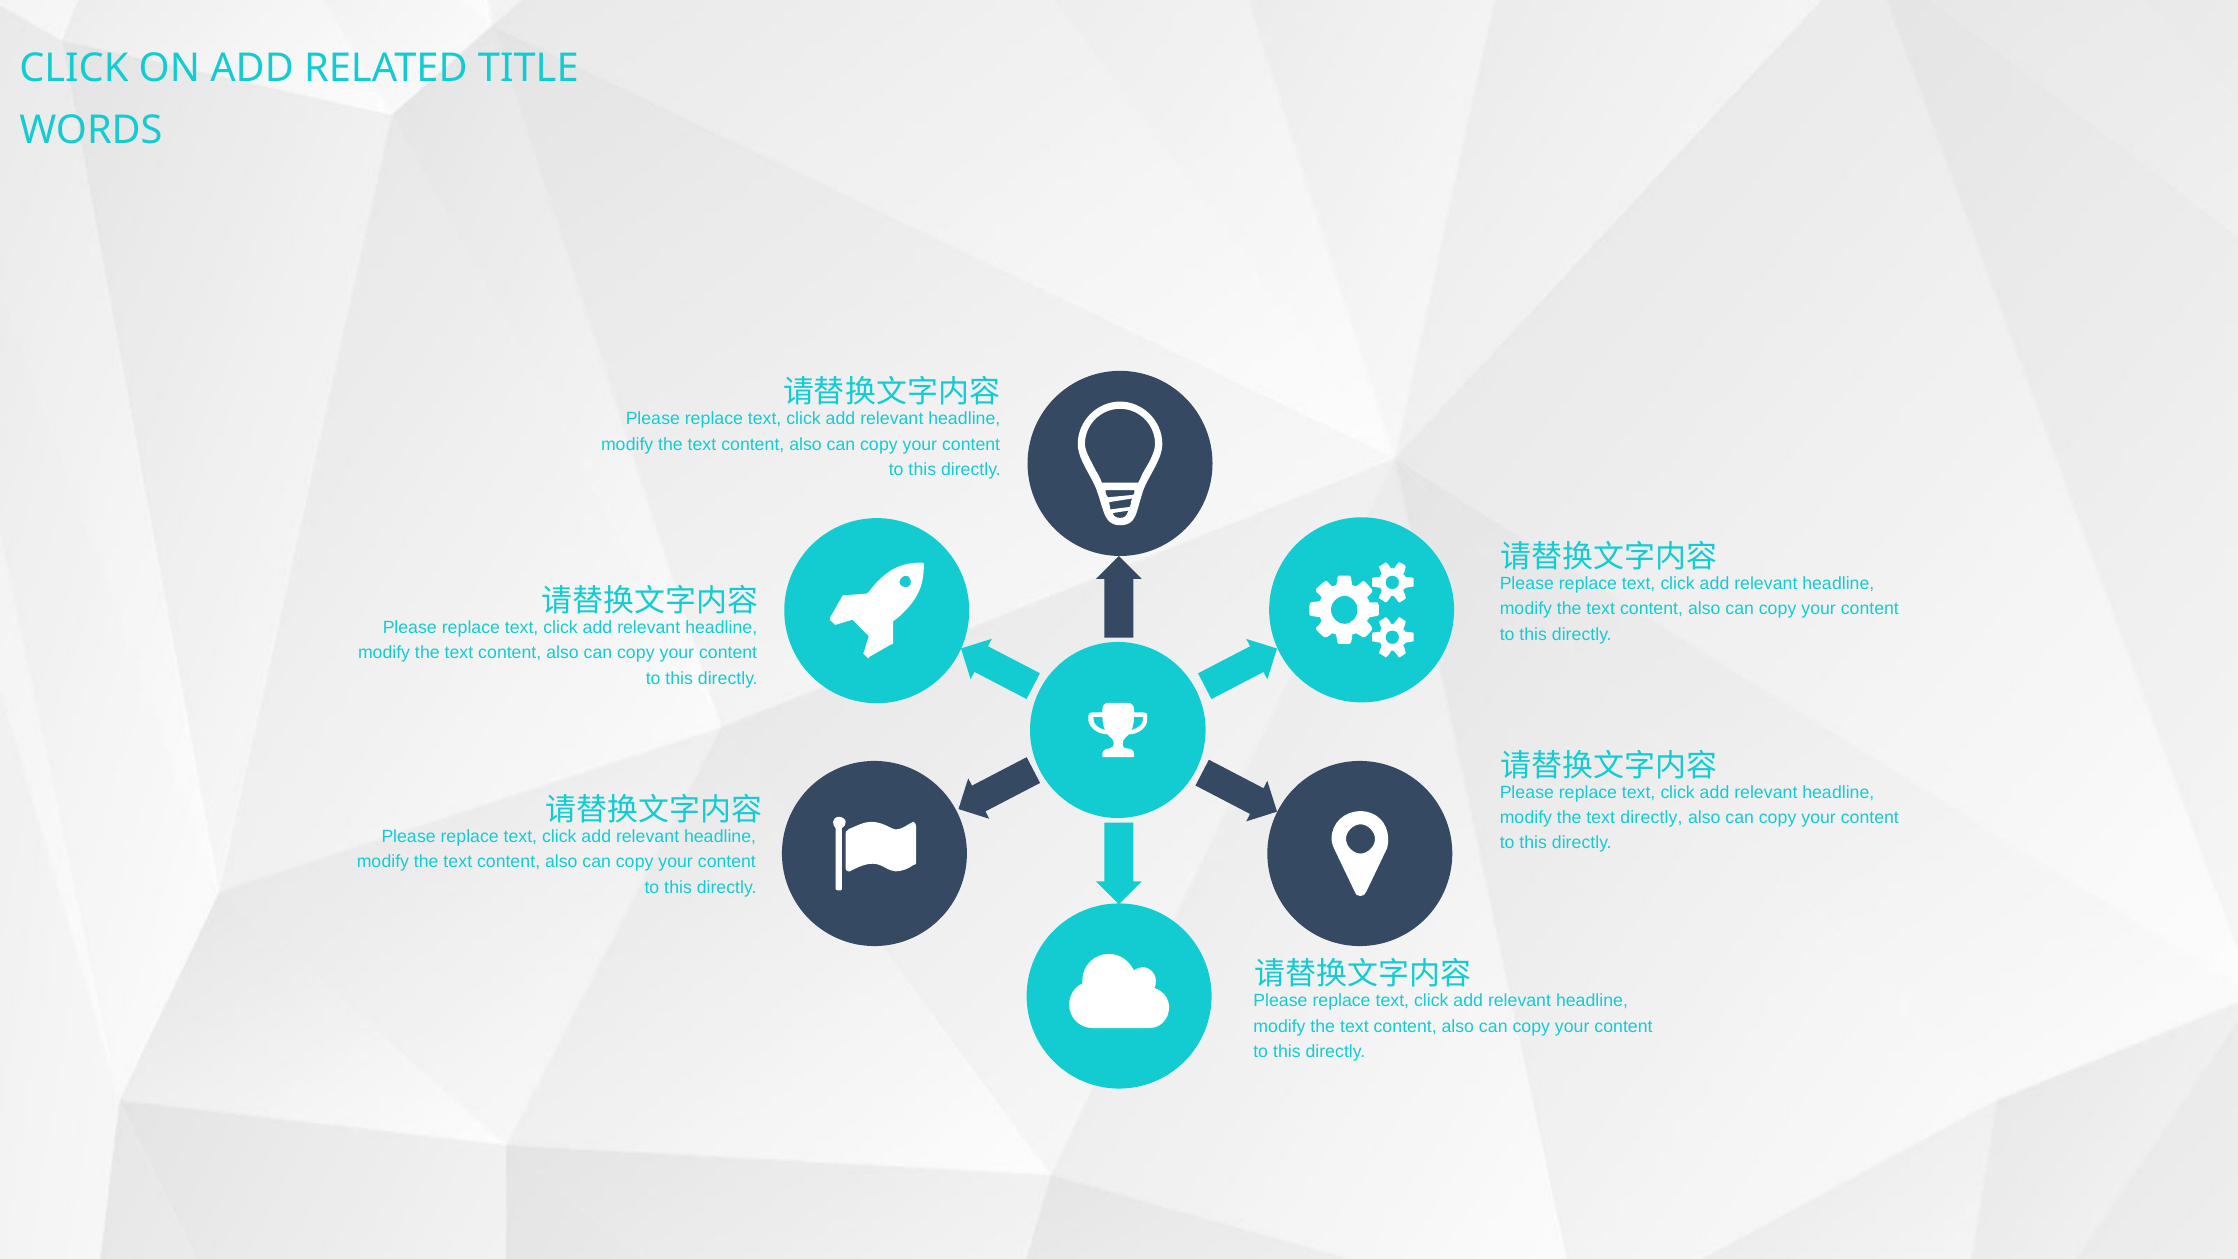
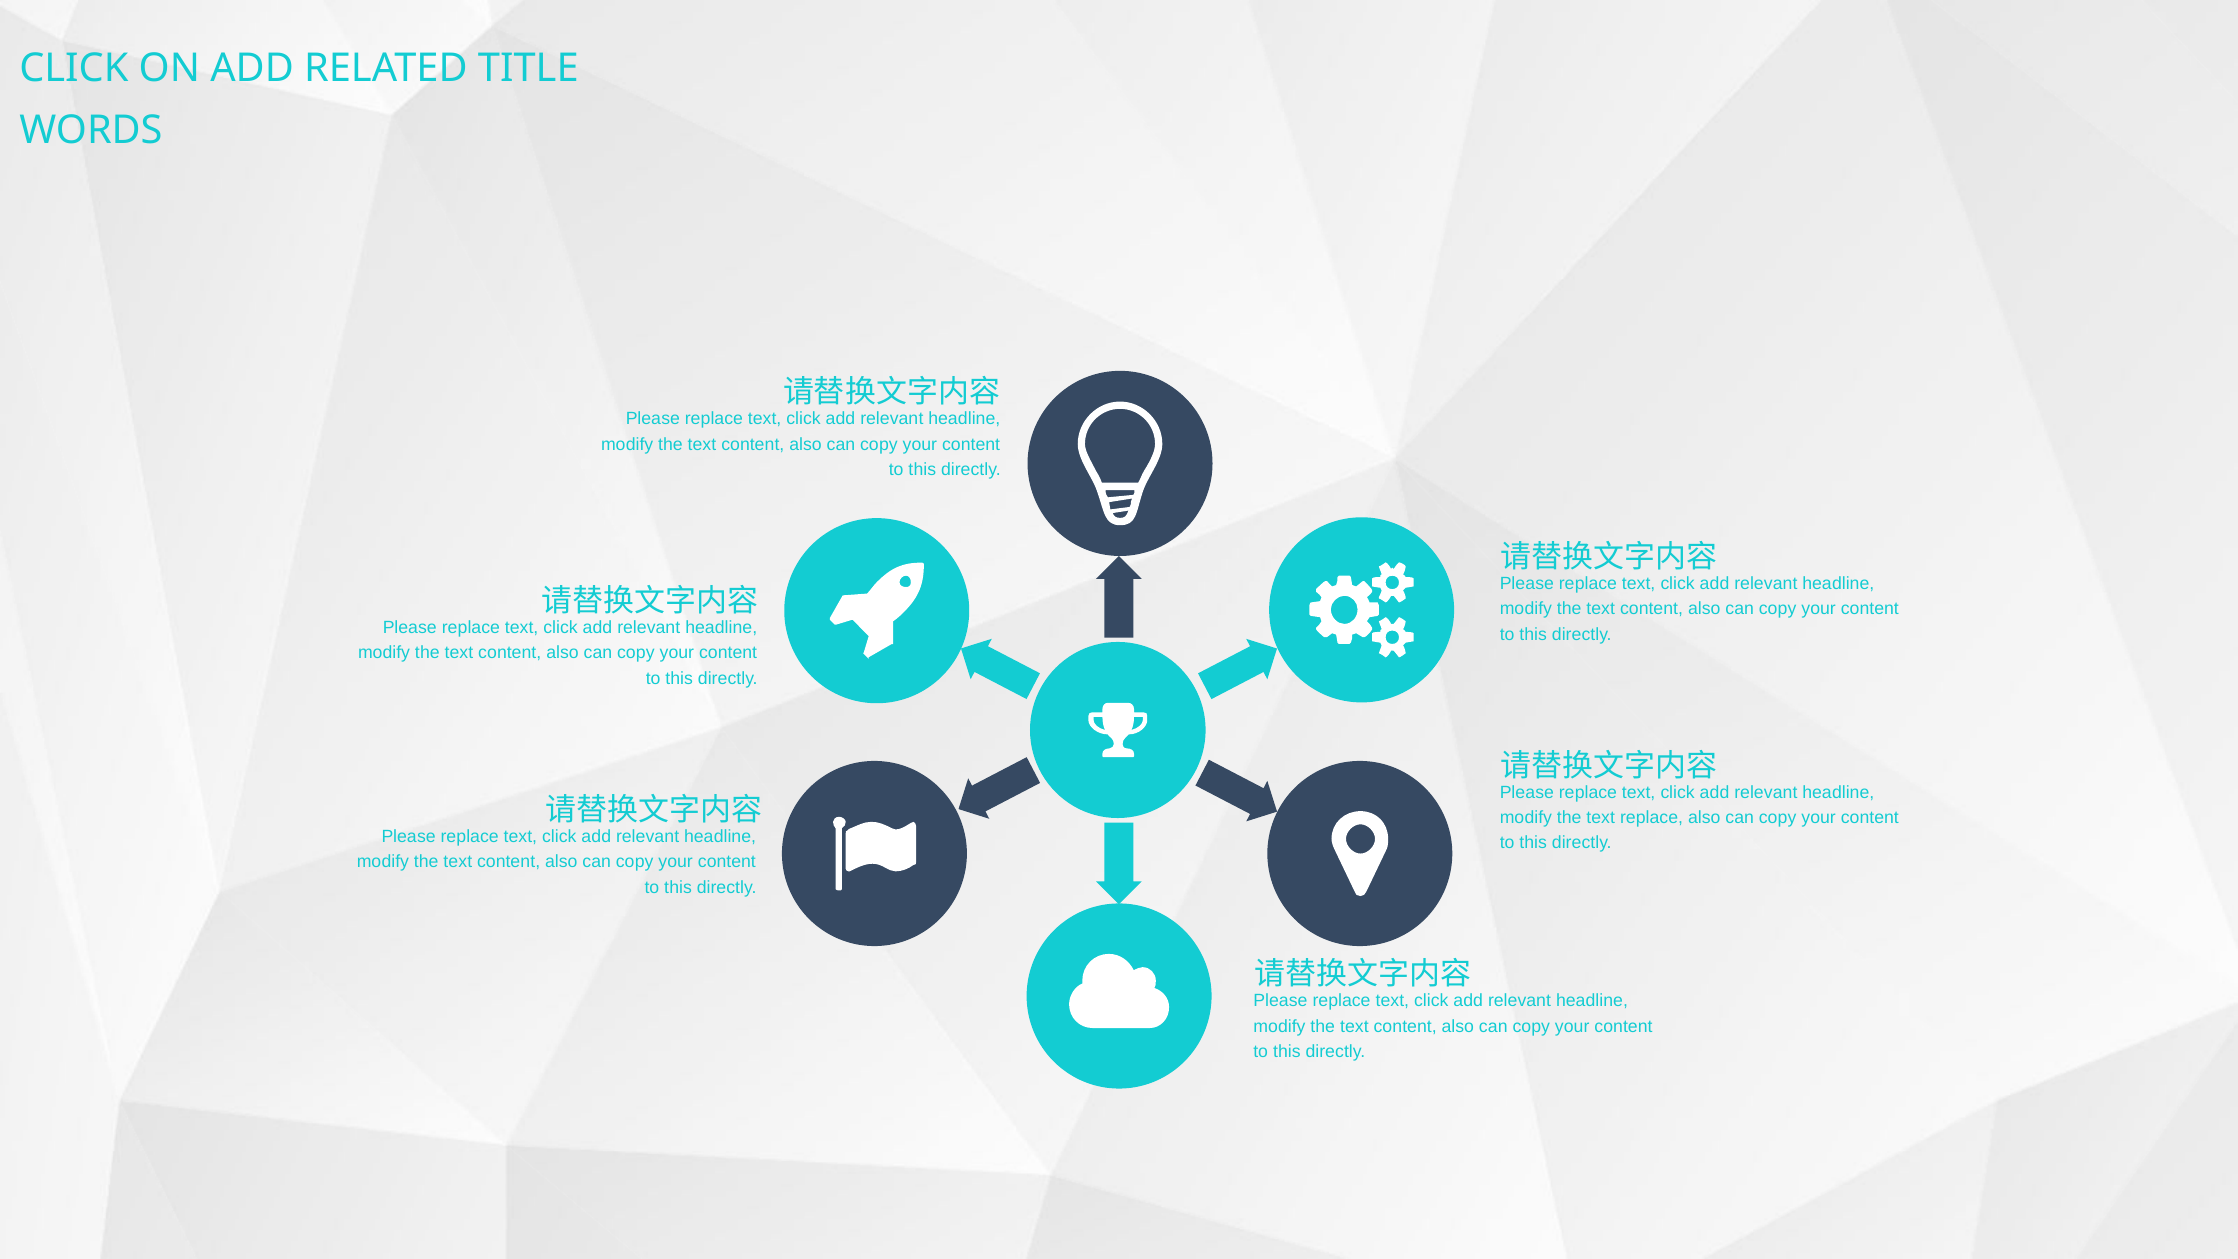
text directly: directly -> replace (1652, 817)
